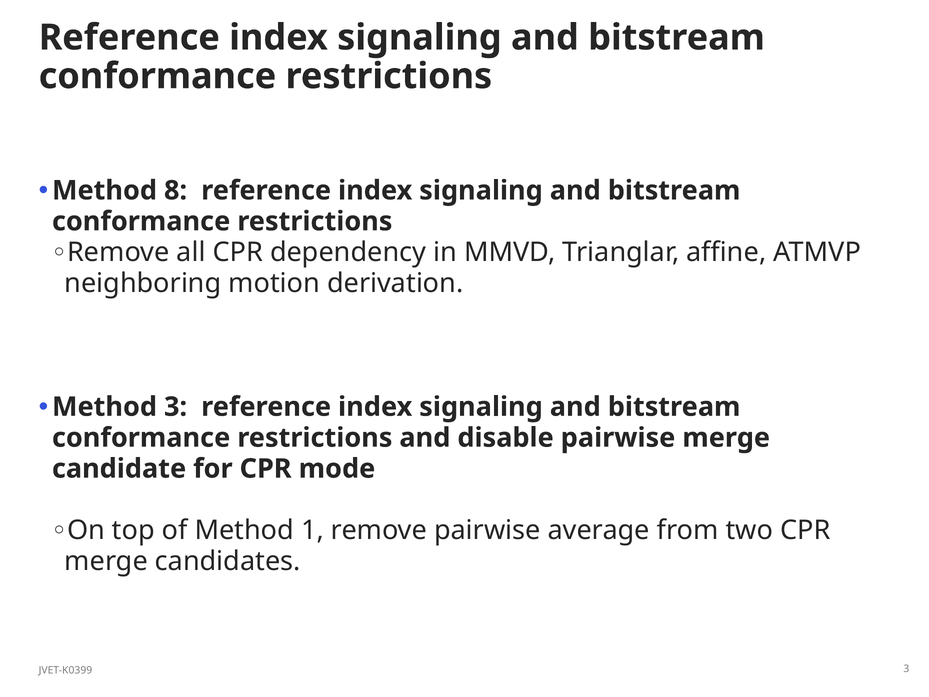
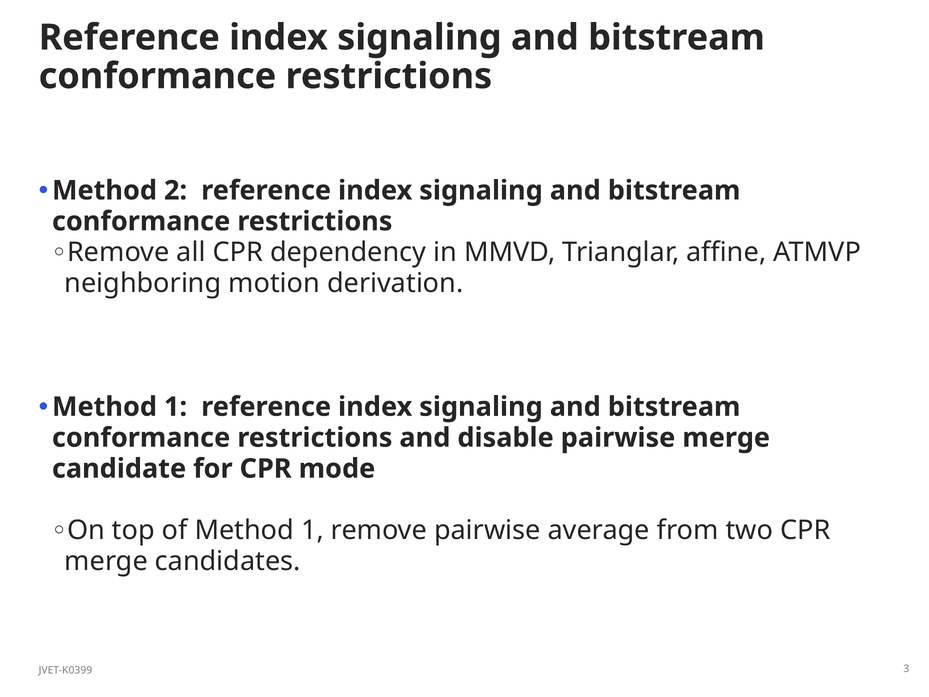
8: 8 -> 2 (176, 190)
Method 3: 3 -> 1 (176, 407)
